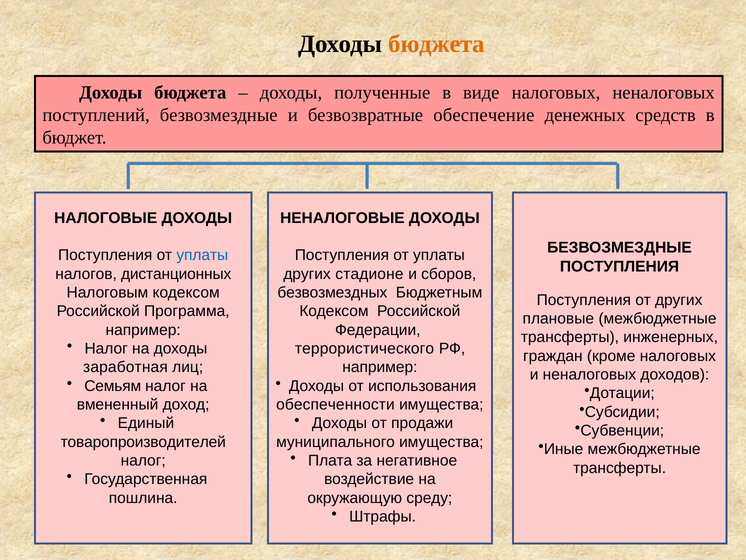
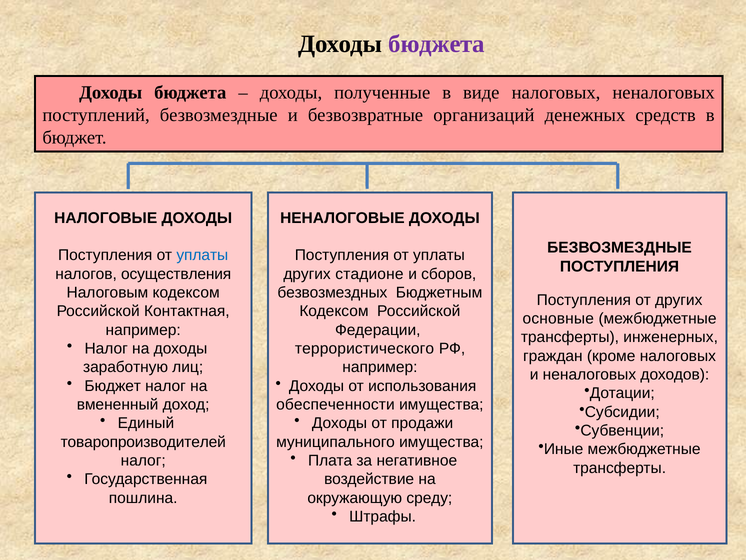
бюджета colour: orange -> purple (437, 44)
обеспечение: обеспечение -> организаций (484, 115)
дистанционных: дистанционных -> осуществления (176, 274)
Программа: Программа -> Контактная (187, 311)
плановые: плановые -> основные (558, 318)
заработная: заработная -> заработную (126, 367)
Семьям: Семьям -> Бюджет (113, 386)
